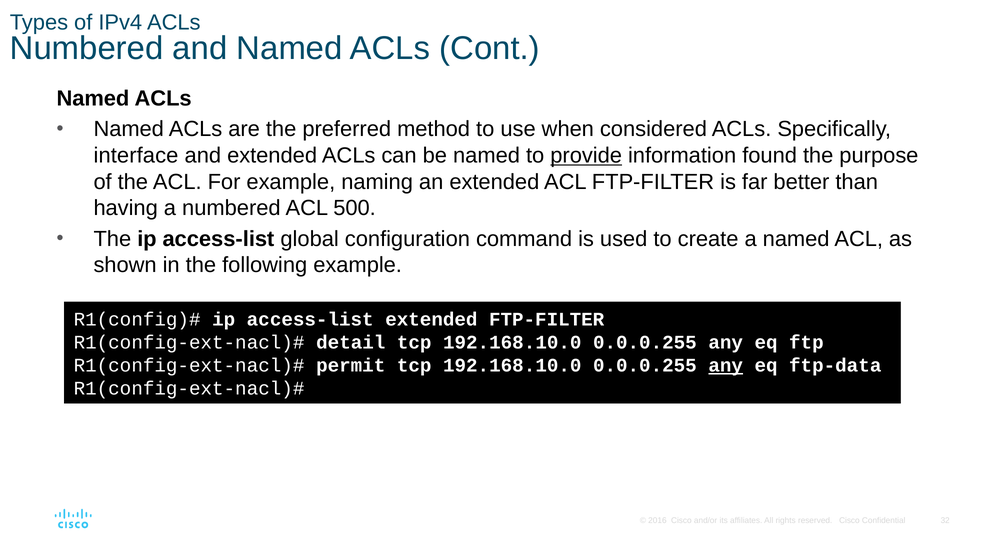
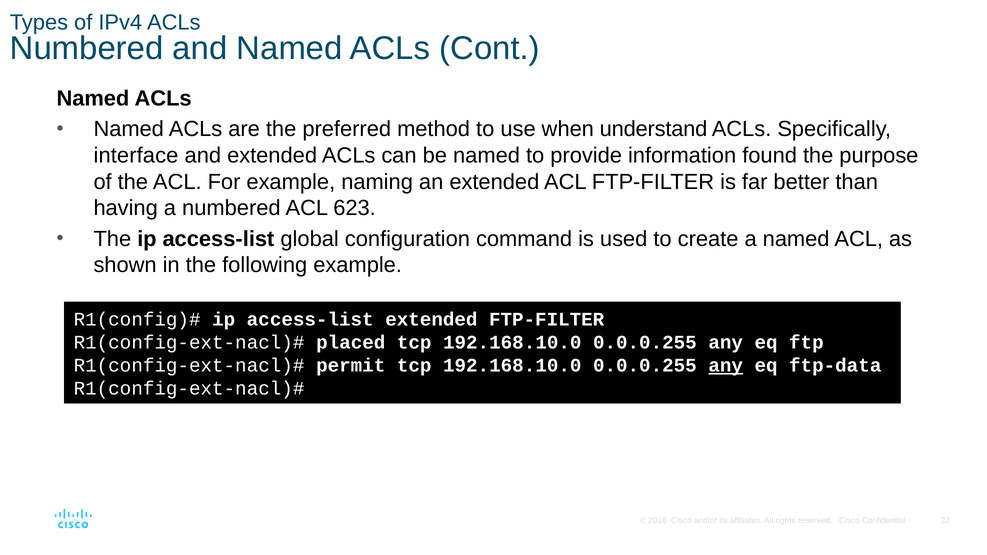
considered: considered -> understand (654, 129)
provide underline: present -> none (586, 156)
500: 500 -> 623 (355, 208)
detail: detail -> placed (351, 343)
